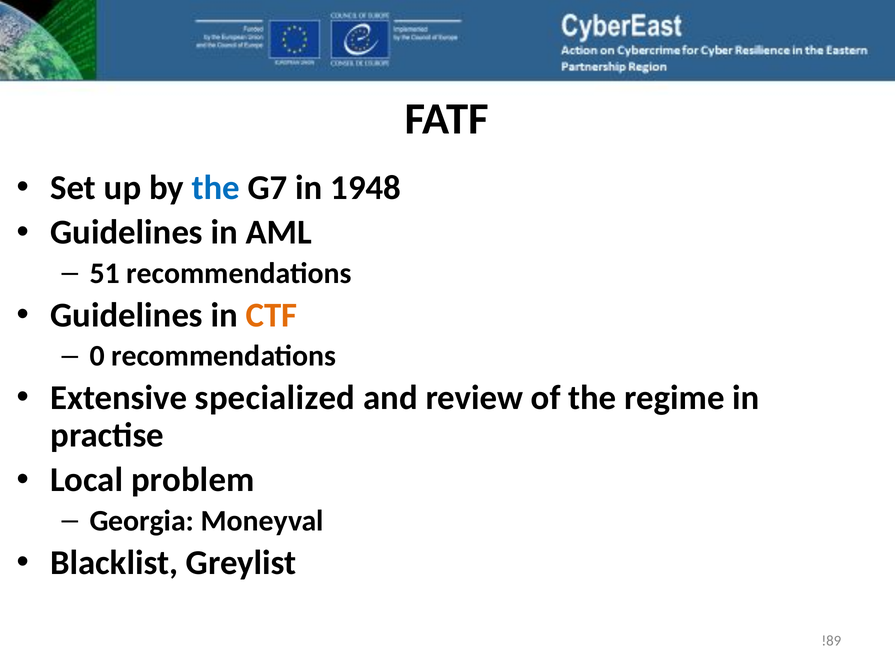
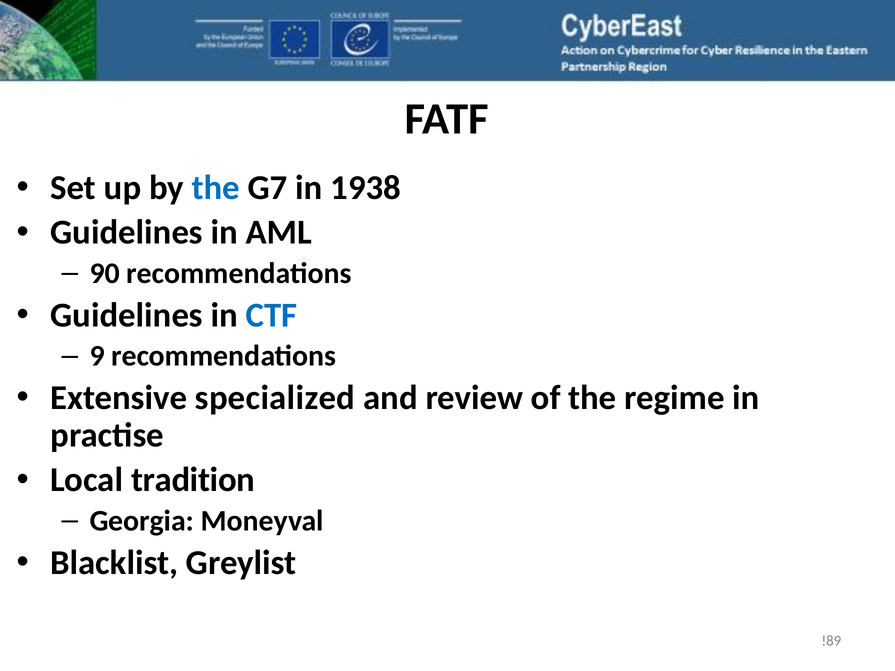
1948: 1948 -> 1938 (366, 188)
51: 51 -> 90 (105, 273)
CTF colour: orange -> blue (272, 315)
0: 0 -> 9 (97, 356)
problem: problem -> tradition (193, 480)
